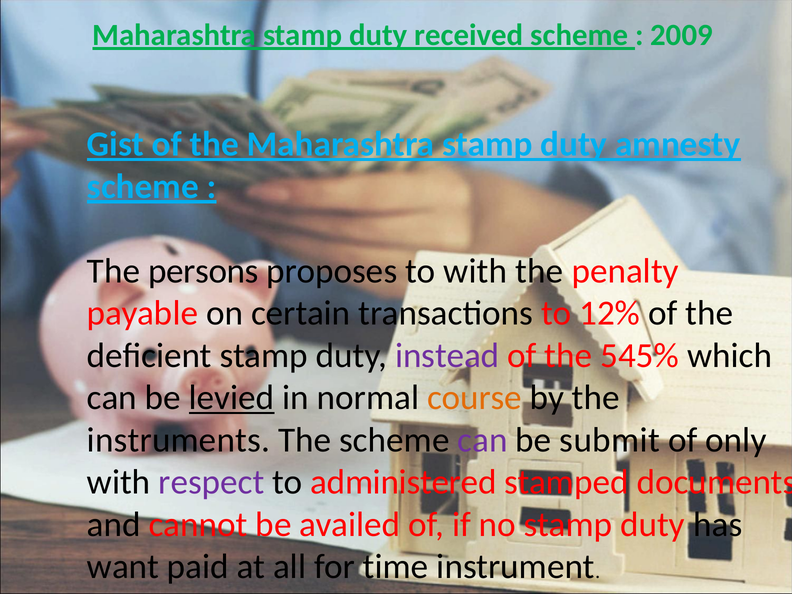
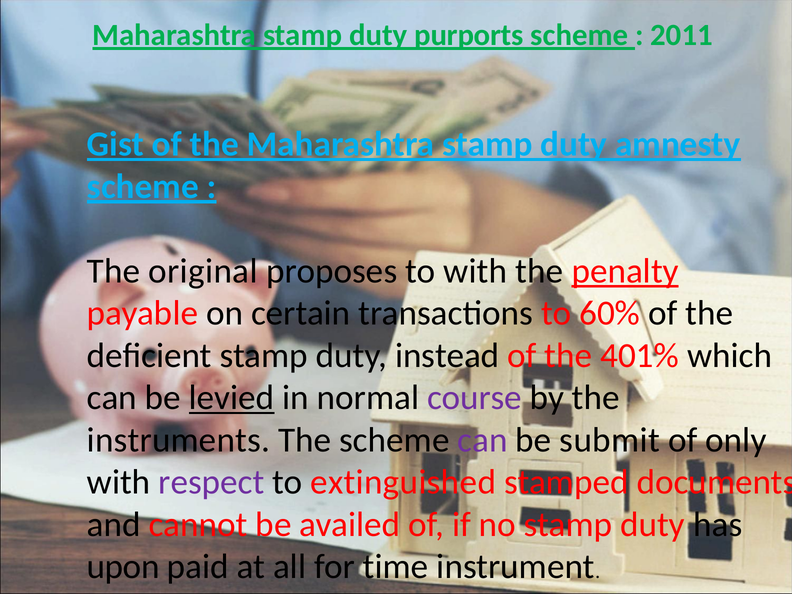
received: received -> purports (469, 35)
2009: 2009 -> 2011 (682, 35)
persons: persons -> original (203, 271)
penalty underline: none -> present (625, 271)
12%: 12% -> 60% (610, 313)
instead colour: purple -> black (447, 356)
545%: 545% -> 401% (640, 356)
course colour: orange -> purple (475, 398)
administered: administered -> extinguished (403, 482)
want: want -> upon (123, 567)
